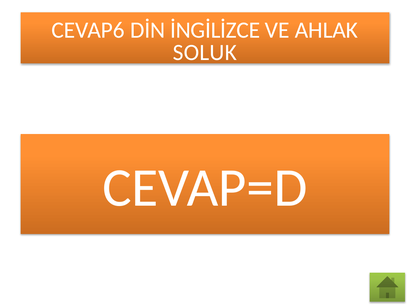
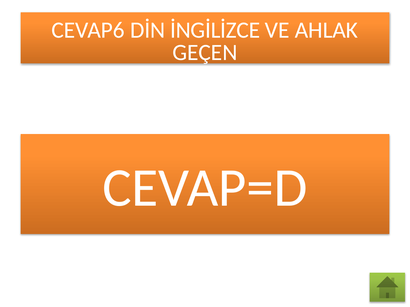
SOLUK: SOLUK -> GEÇEN (205, 53)
